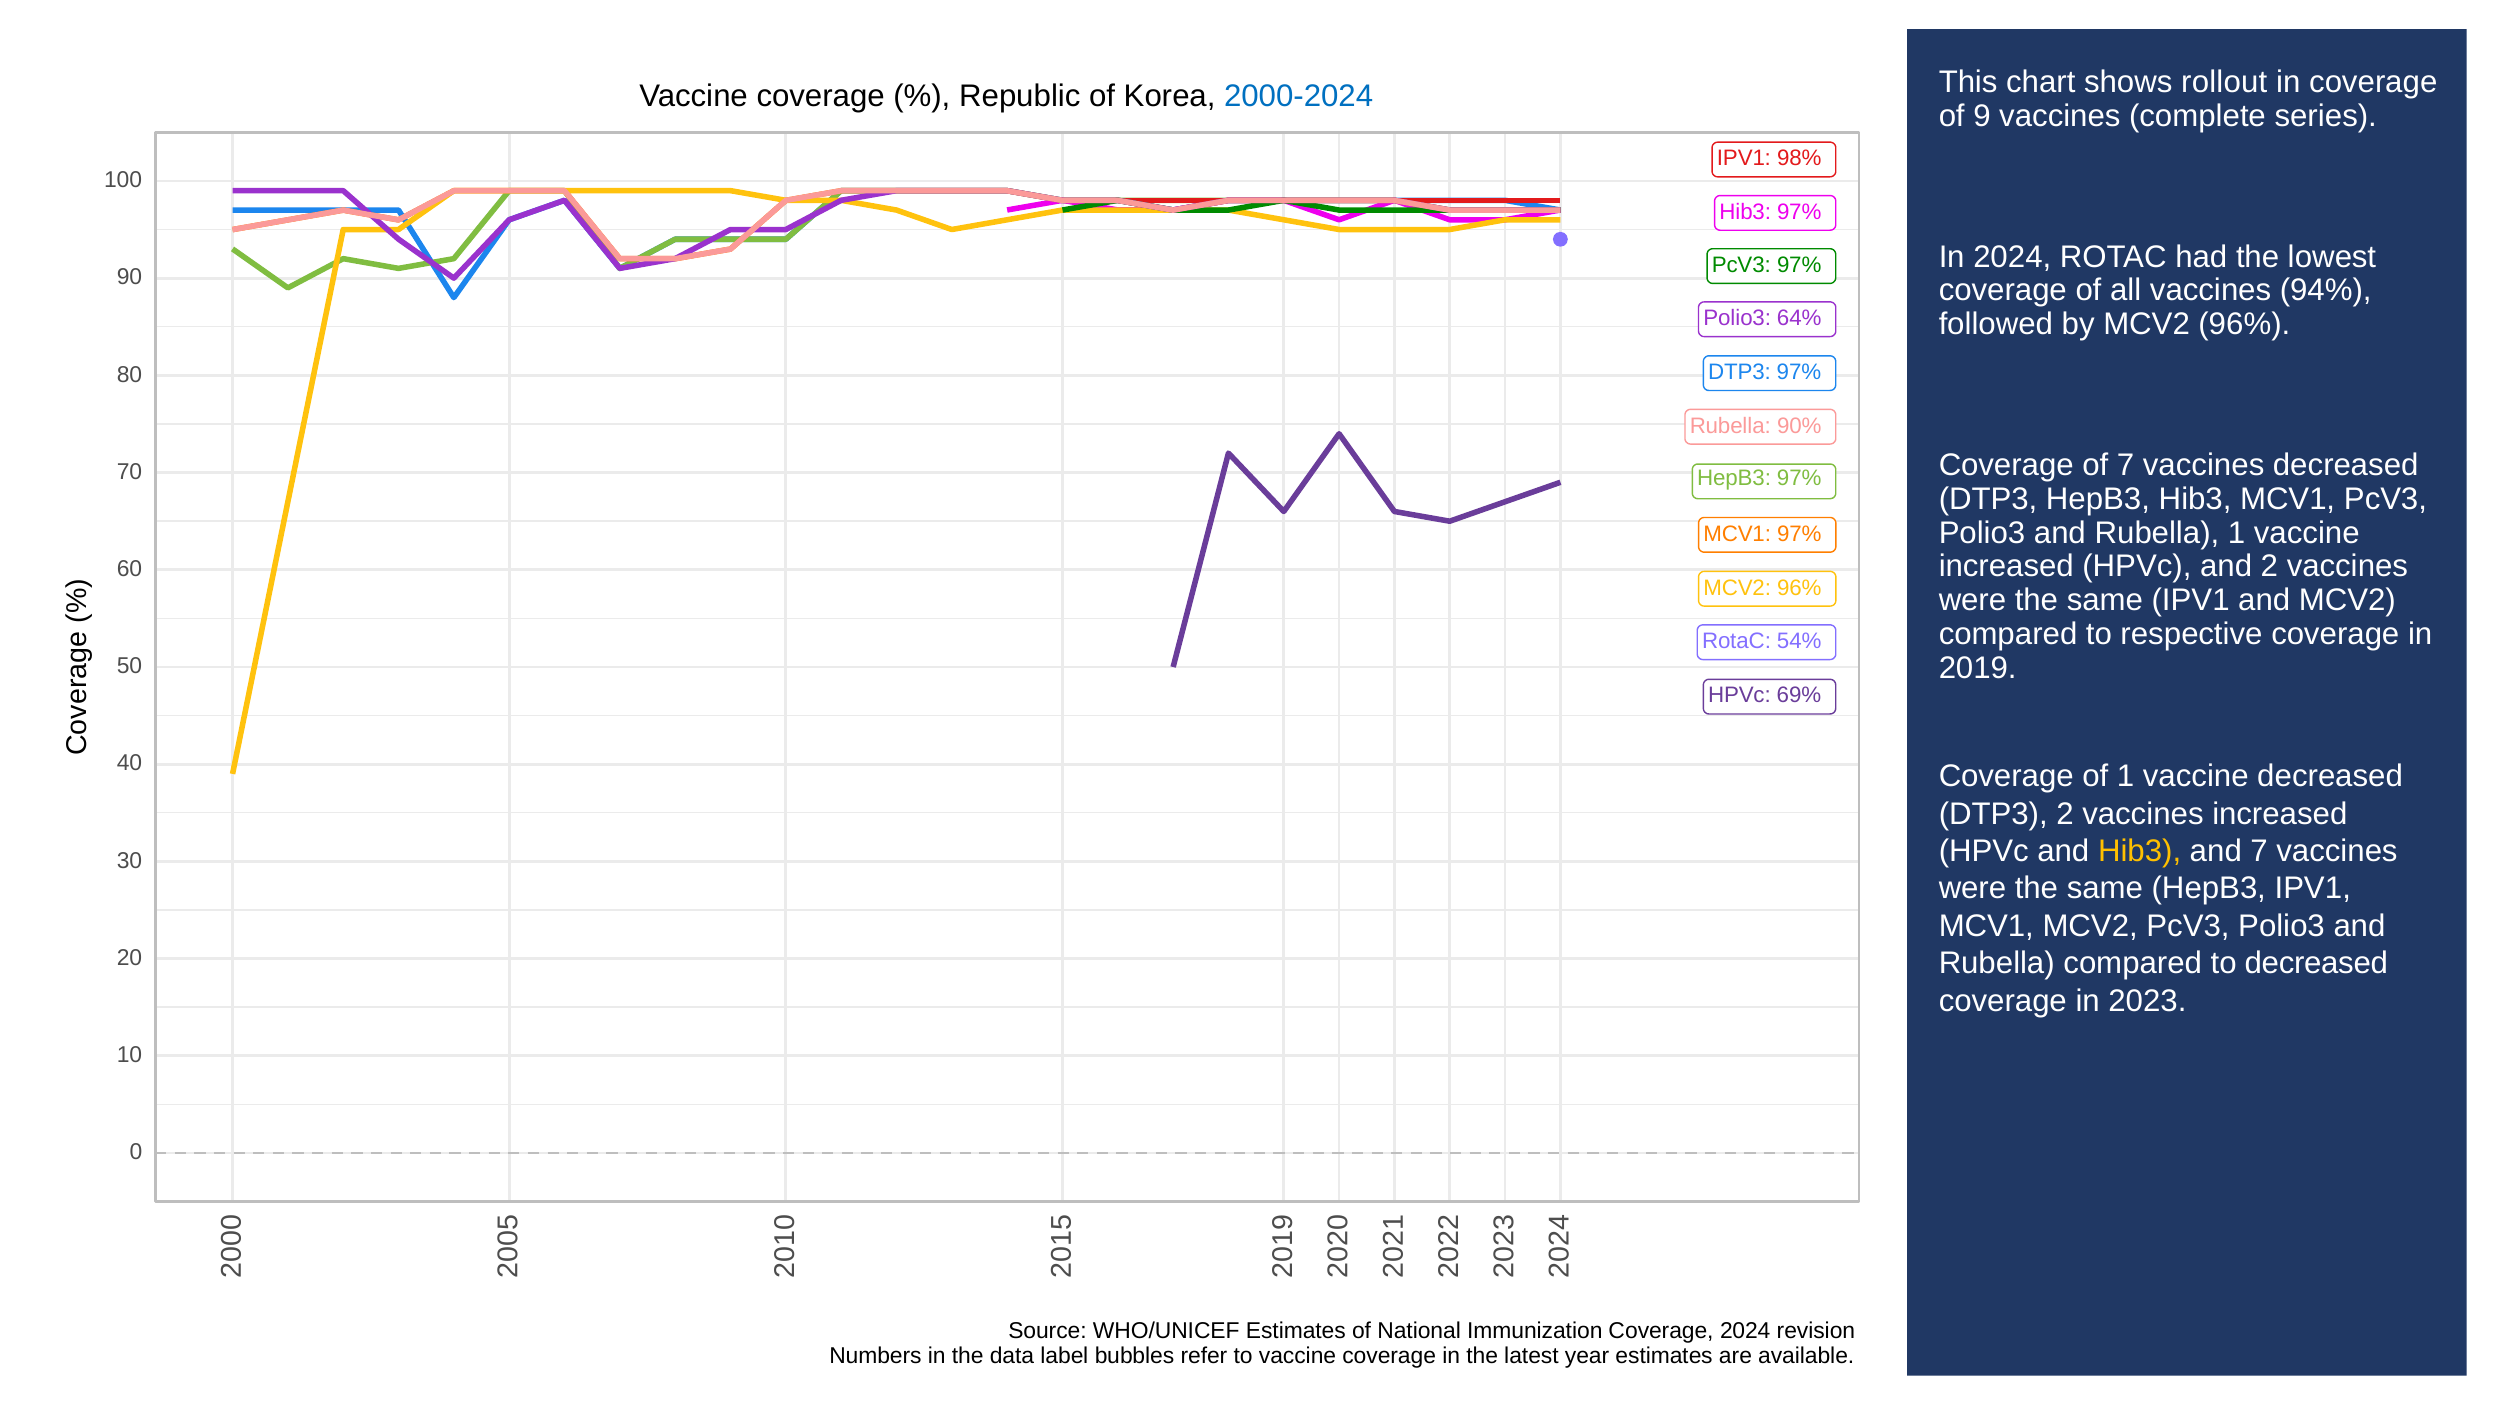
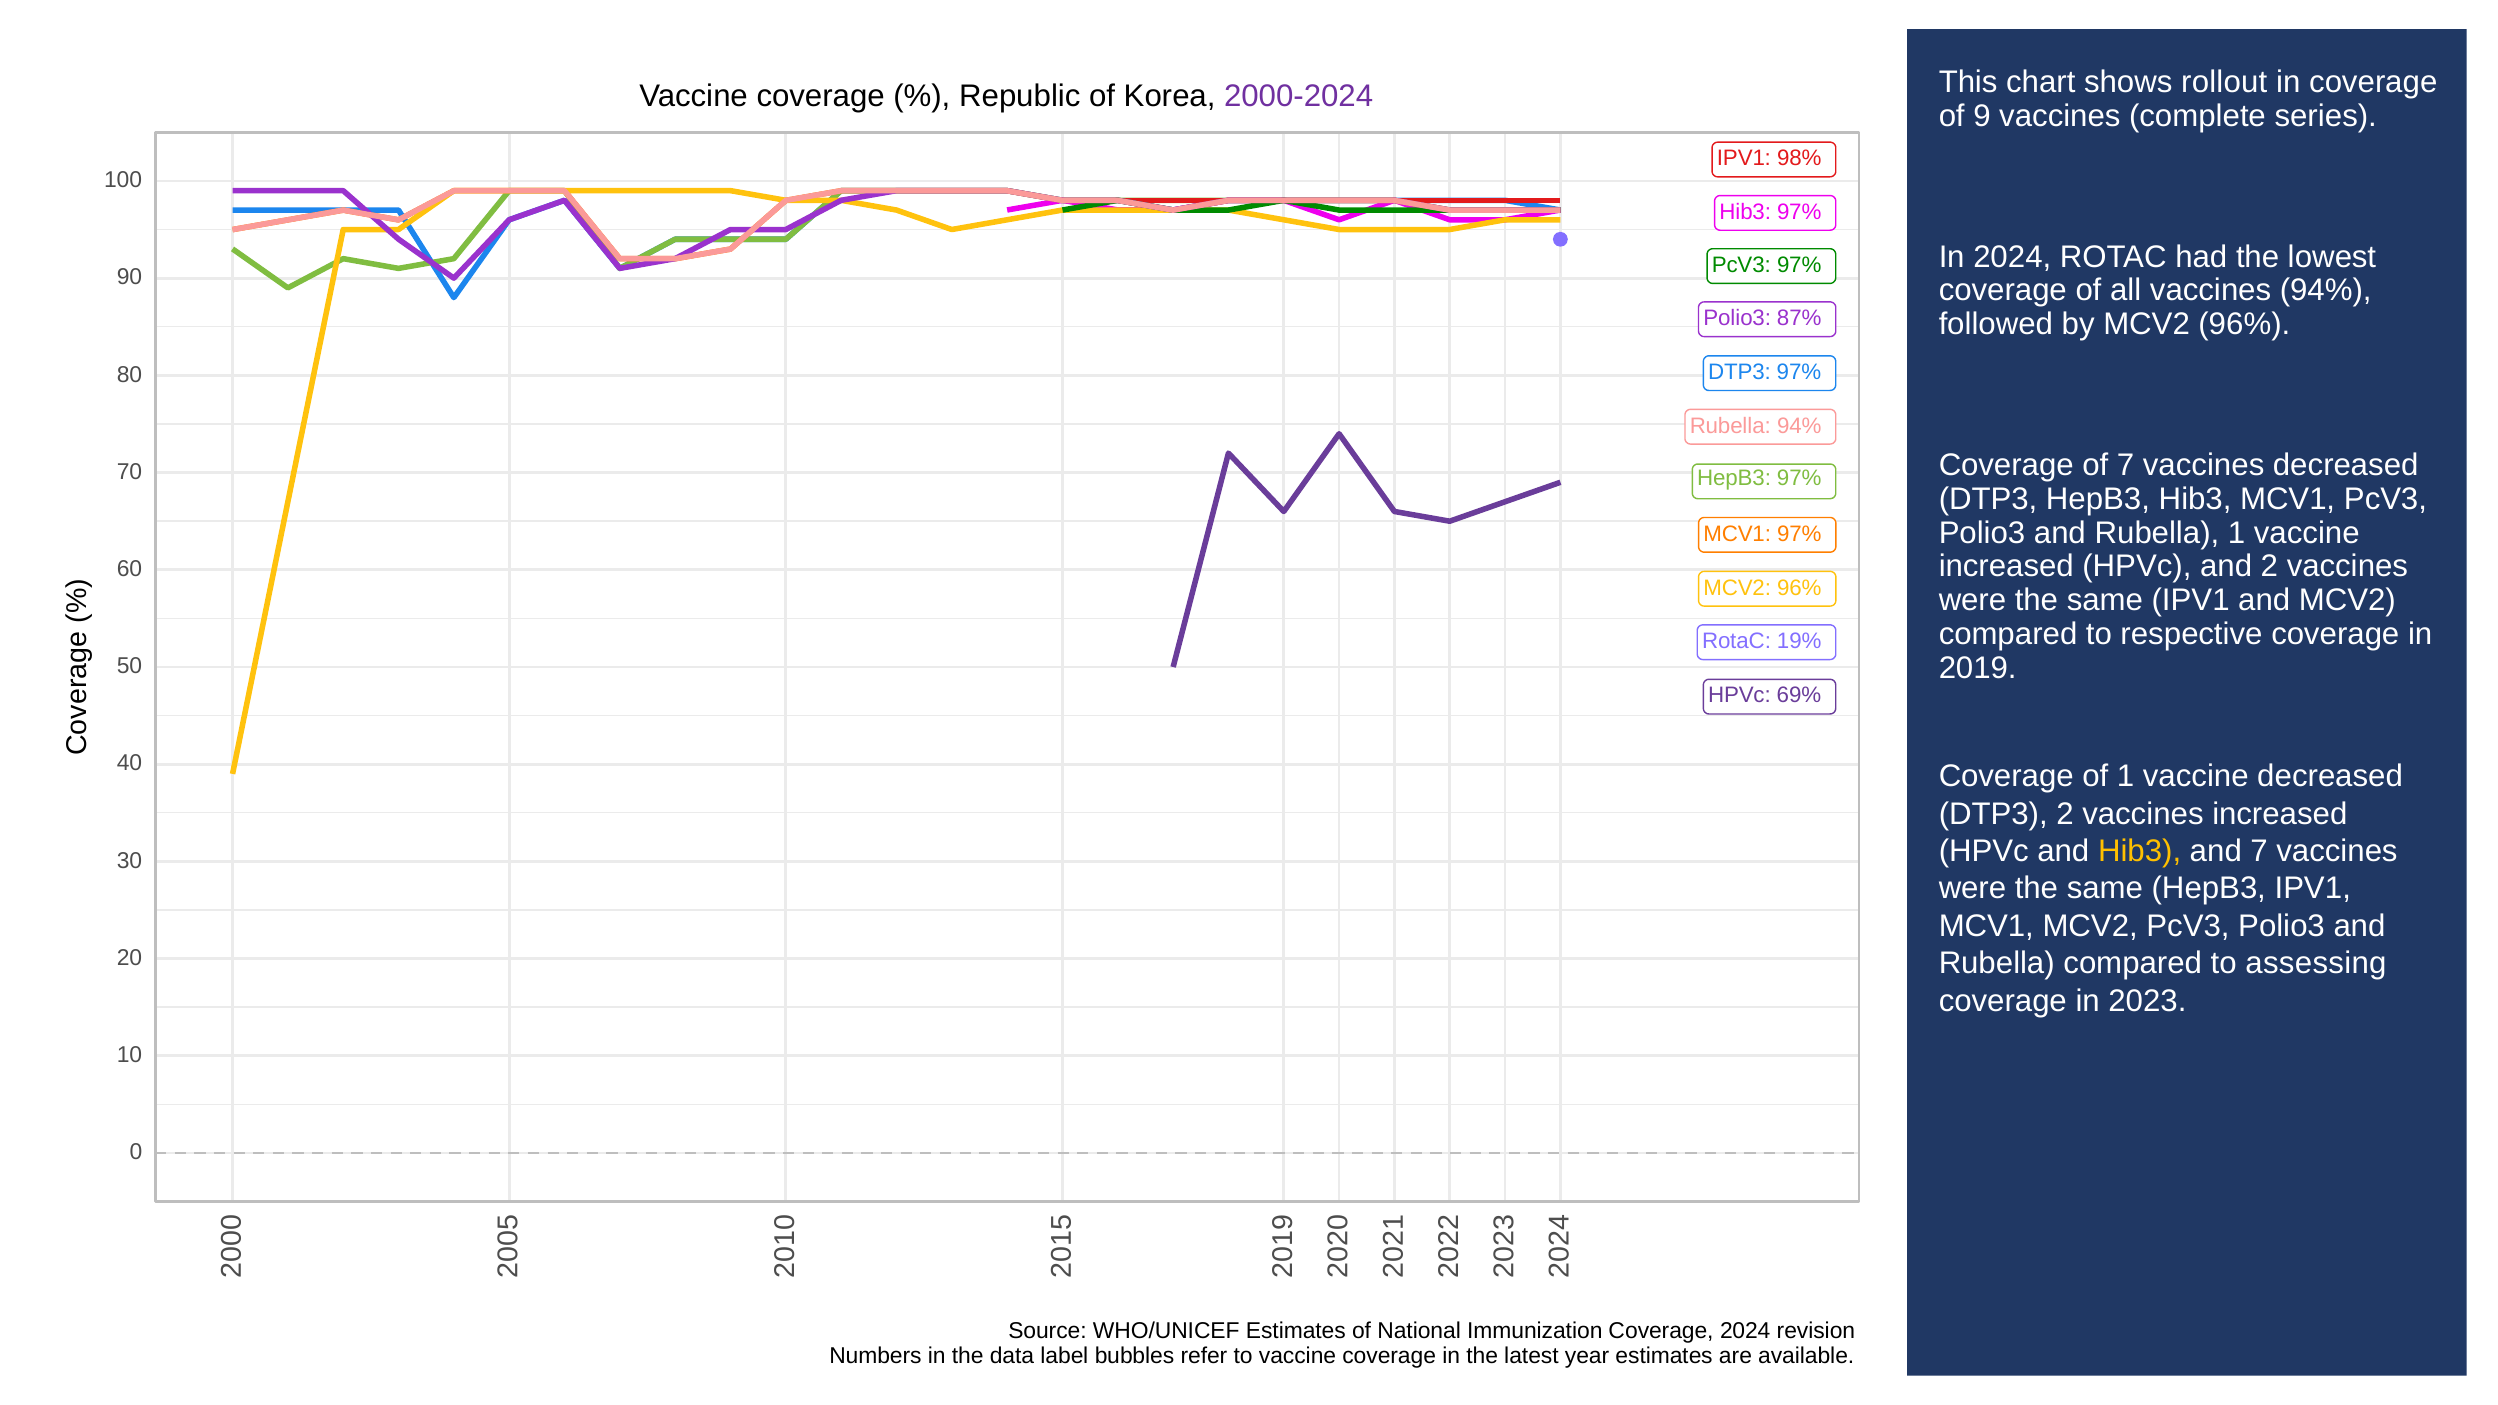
2000-2024 colour: blue -> purple (1299, 96)
64%: 64% -> 87% (1799, 318)
Rubella 90%: 90% -> 94% (1799, 426)
54%: 54% -> 19% (1799, 641)
to decreased: decreased -> assessing (2316, 964)
